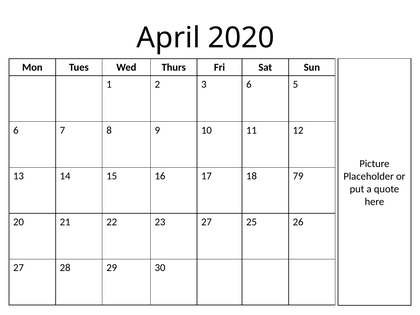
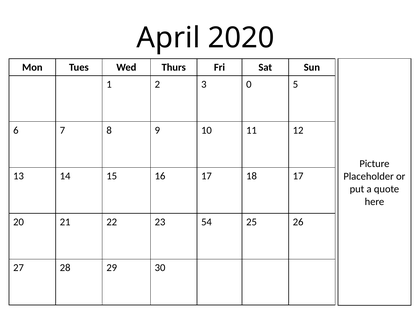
3 6: 6 -> 0 (249, 84)
18 79: 79 -> 17 (298, 176)
23 27: 27 -> 54 (206, 222)
